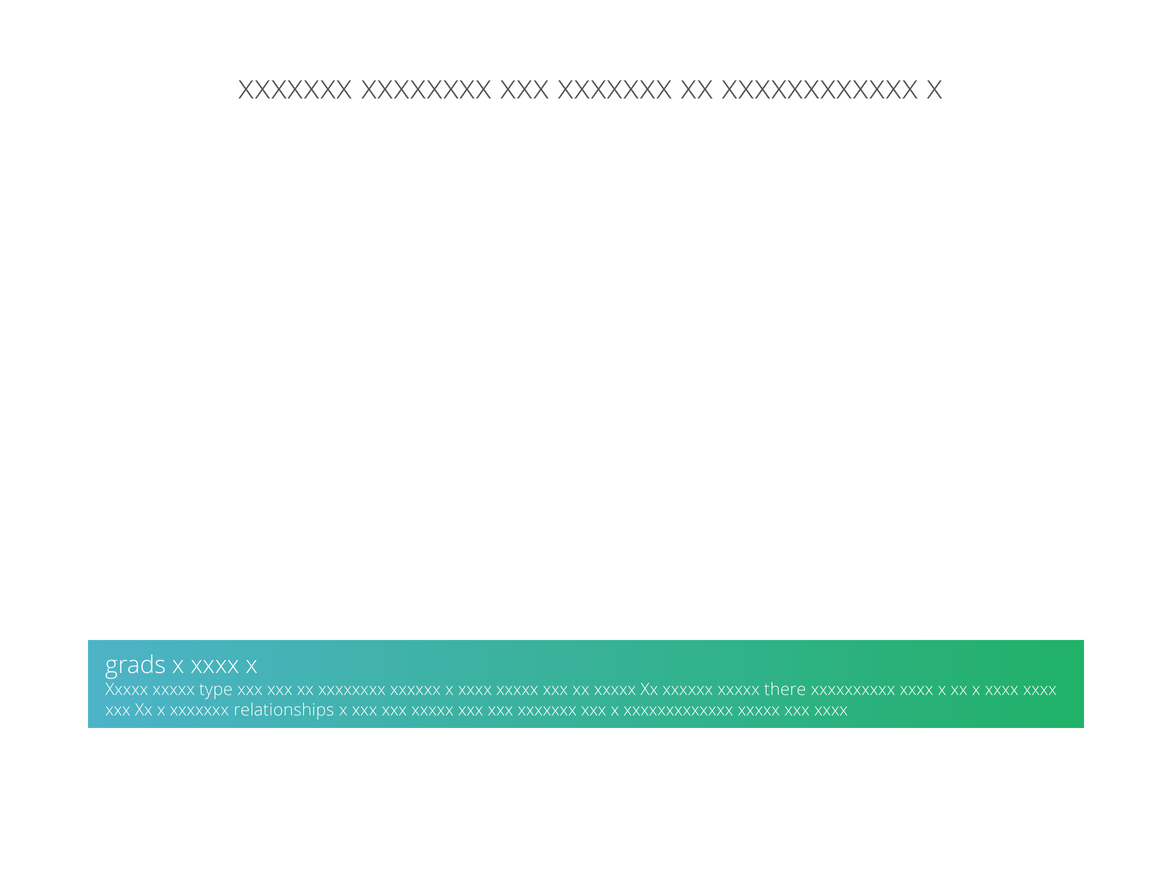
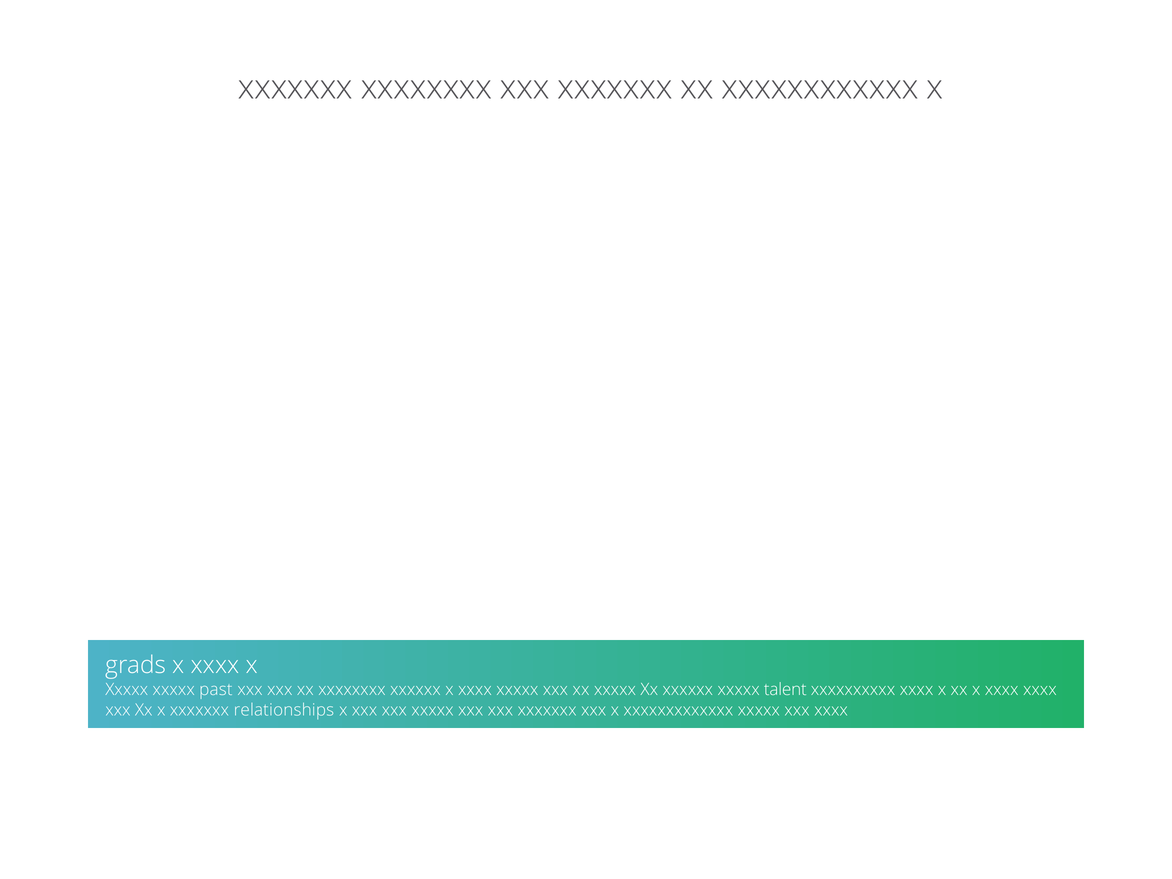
type: type -> past (216, 690)
there: there -> talent (785, 690)
